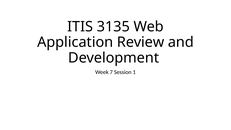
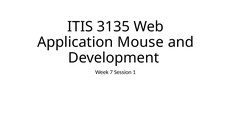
Review: Review -> Mouse (140, 42)
